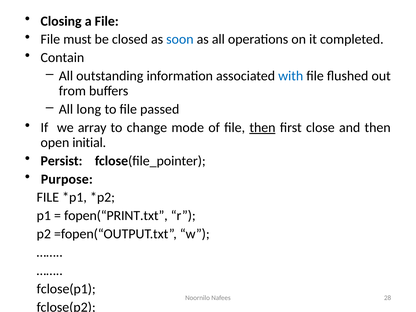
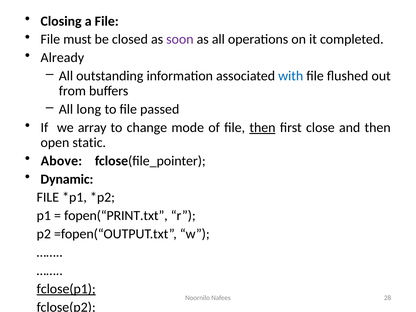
soon colour: blue -> purple (180, 39)
Contain: Contain -> Already (62, 58)
initial: initial -> static (89, 143)
Persist: Persist -> Above (61, 161)
Purpose: Purpose -> Dynamic (67, 179)
fclose(p1 underline: none -> present (66, 289)
